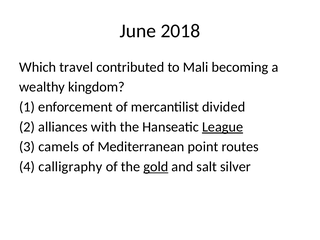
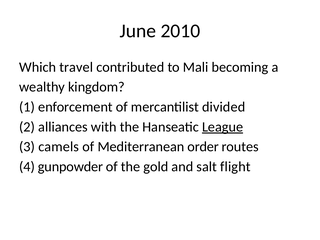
2018: 2018 -> 2010 (180, 31)
point: point -> order (203, 147)
calligraphy: calligraphy -> gunpowder (70, 167)
gold underline: present -> none (156, 167)
silver: silver -> flight (235, 167)
